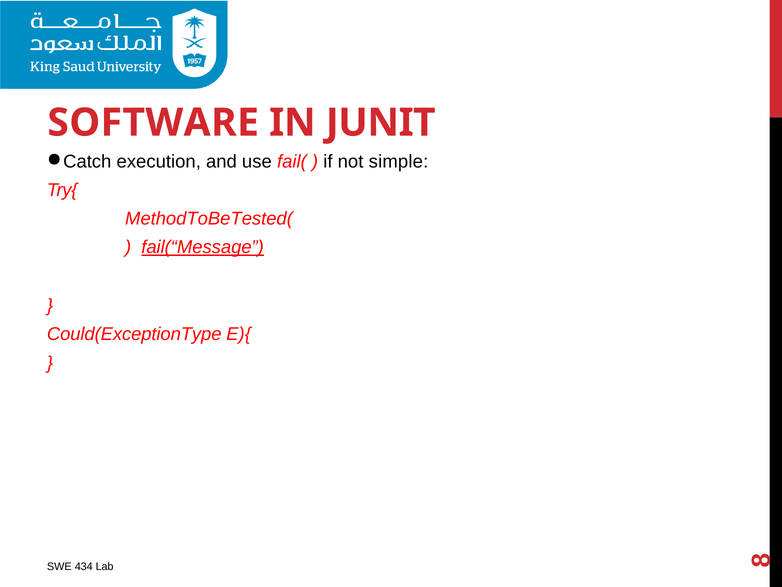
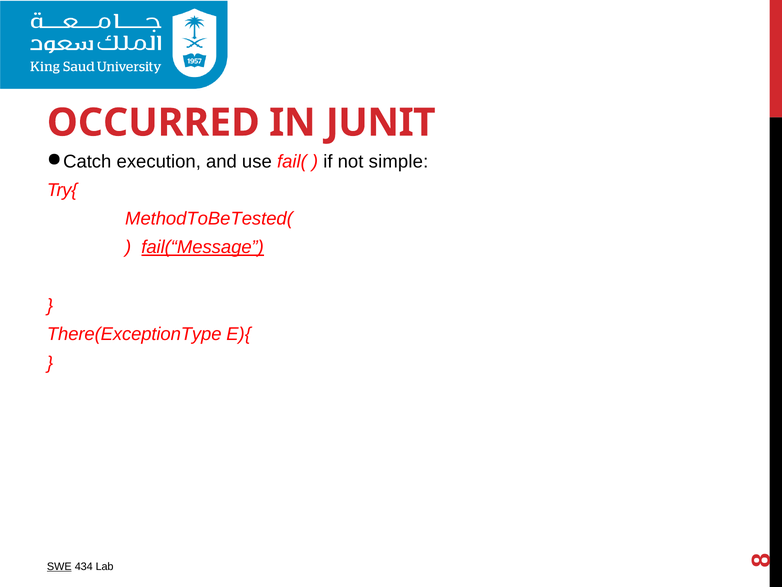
SOFTWARE: SOFTWARE -> OCCURRED (153, 123)
Could(ExceptionType: Could(ExceptionType -> There(ExceptionType (134, 334)
SWE underline: none -> present (59, 566)
